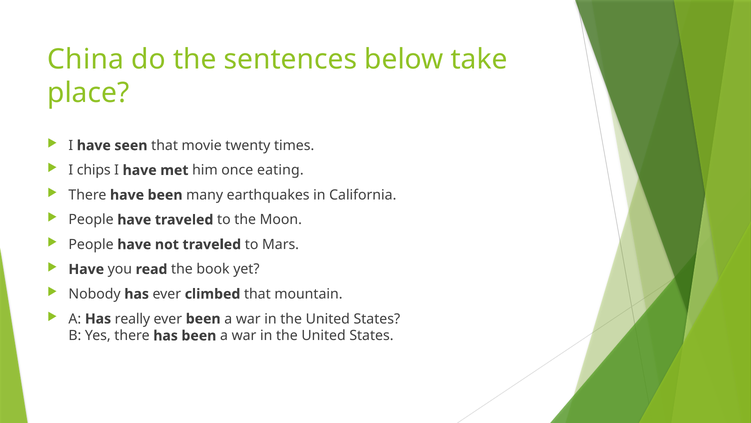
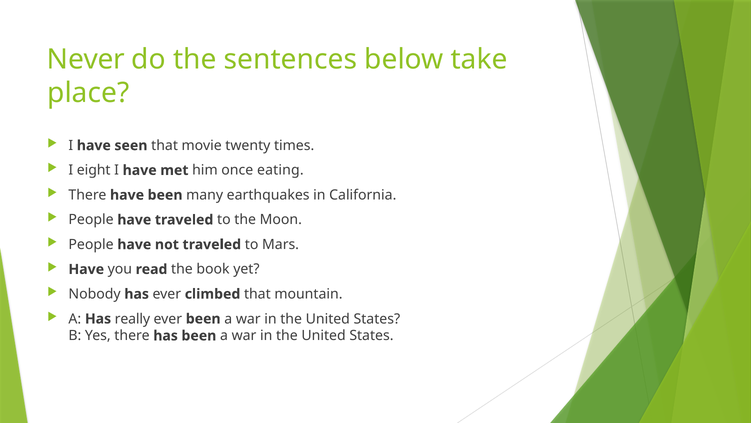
China: China -> Never (86, 59)
chips: chips -> eight (94, 170)
